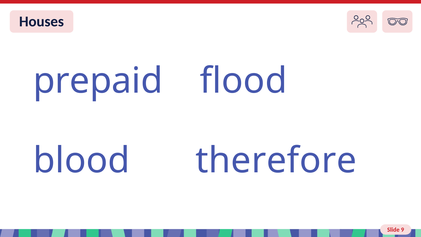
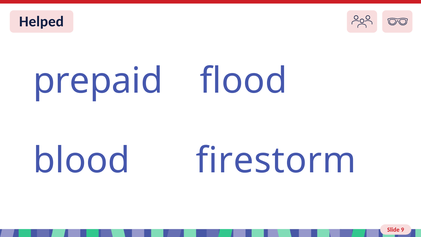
Houses: Houses -> Helped (41, 21)
therefore: therefore -> firestorm (276, 160)
